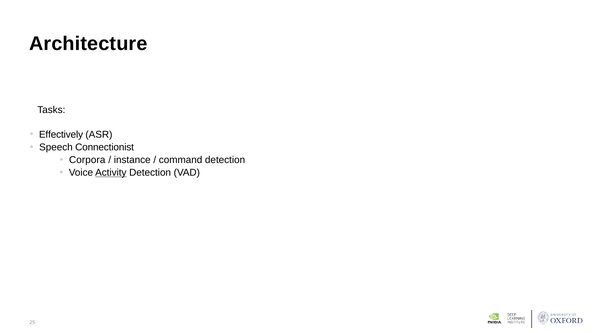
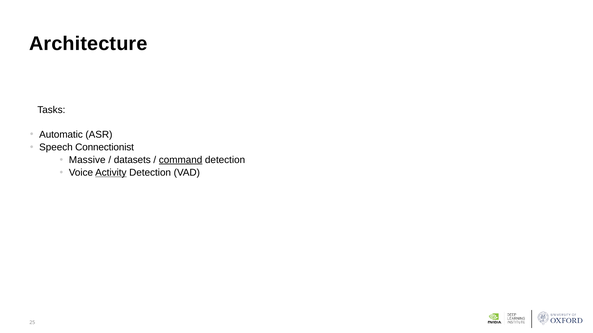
Effectively: Effectively -> Automatic (61, 135)
Corpora: Corpora -> Massive (87, 160)
instance: instance -> datasets (132, 160)
command underline: none -> present (181, 160)
